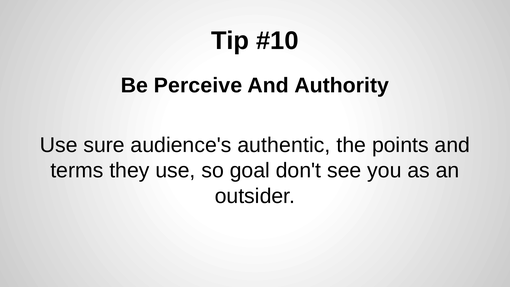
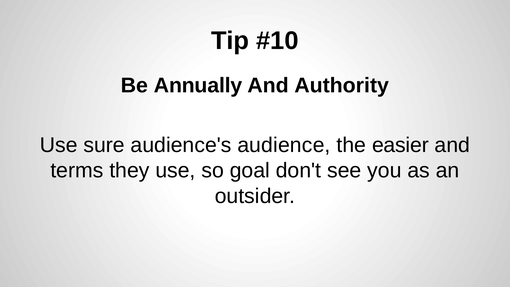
Perceive: Perceive -> Annually (198, 86)
authentic: authentic -> audience (284, 145)
points: points -> easier (400, 145)
